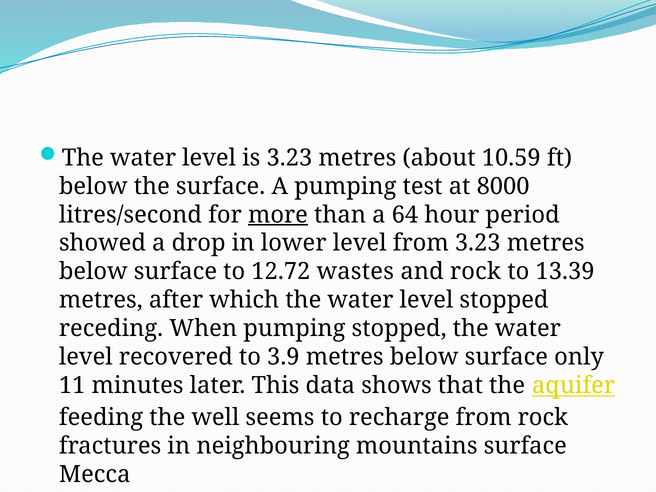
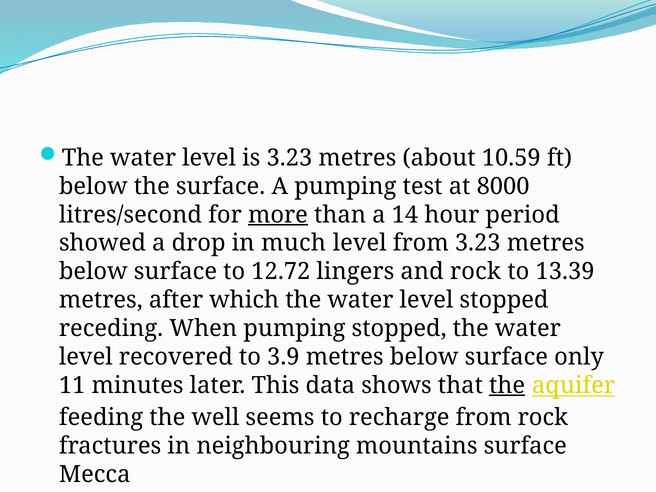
64: 64 -> 14 (405, 215)
lower: lower -> much (294, 243)
wastes: wastes -> lingers (355, 272)
the underline: none -> present (507, 385)
